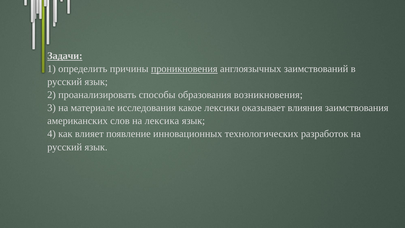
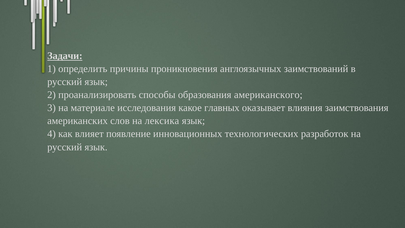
проникновения underline: present -> none (184, 69)
возникновения: возникновения -> американского (268, 95)
лексики: лексики -> главных (222, 108)
